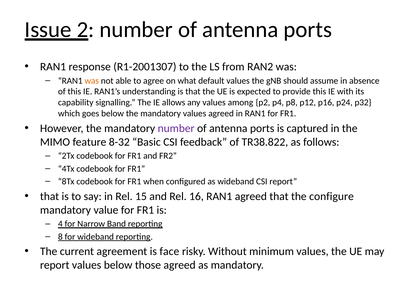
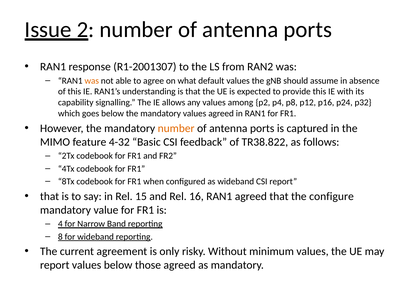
number colour: purple -> orange (176, 128)
8-32: 8-32 -> 4-32 (119, 142)
face: face -> only (169, 252)
